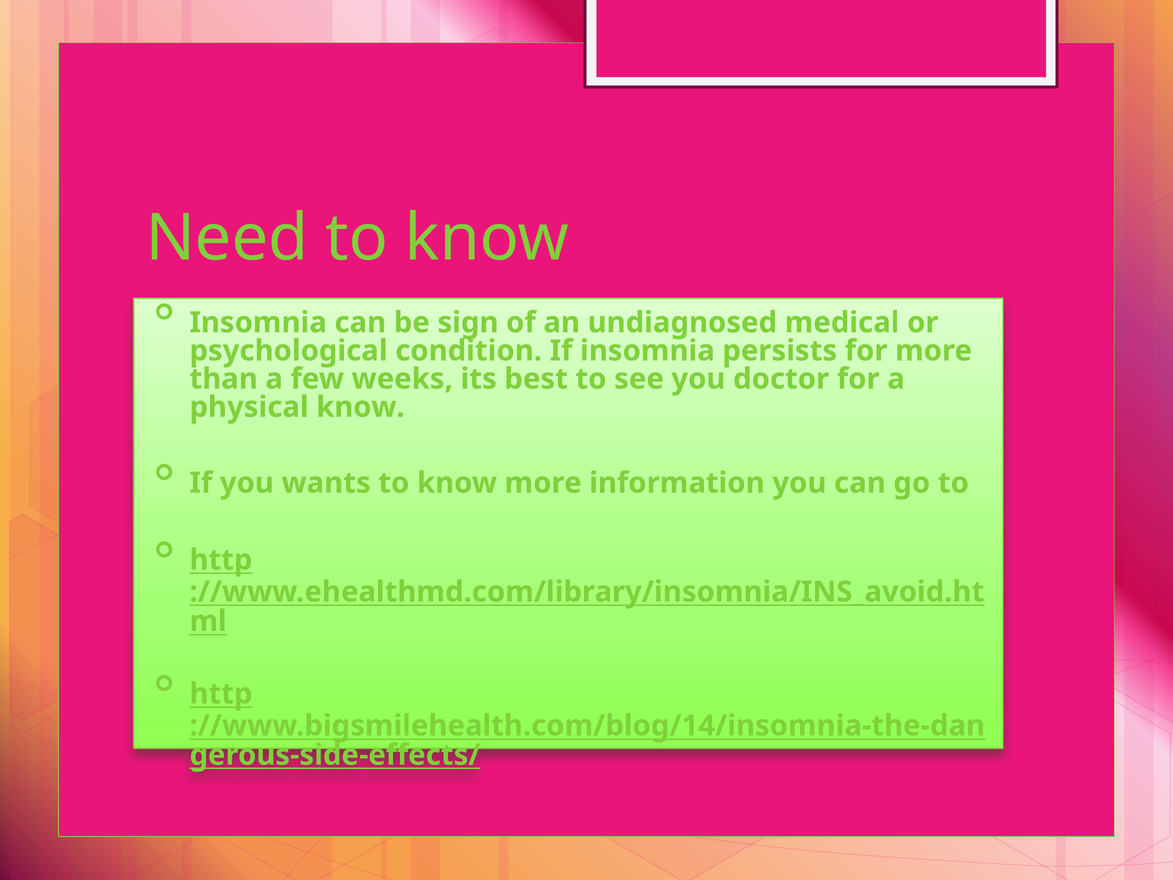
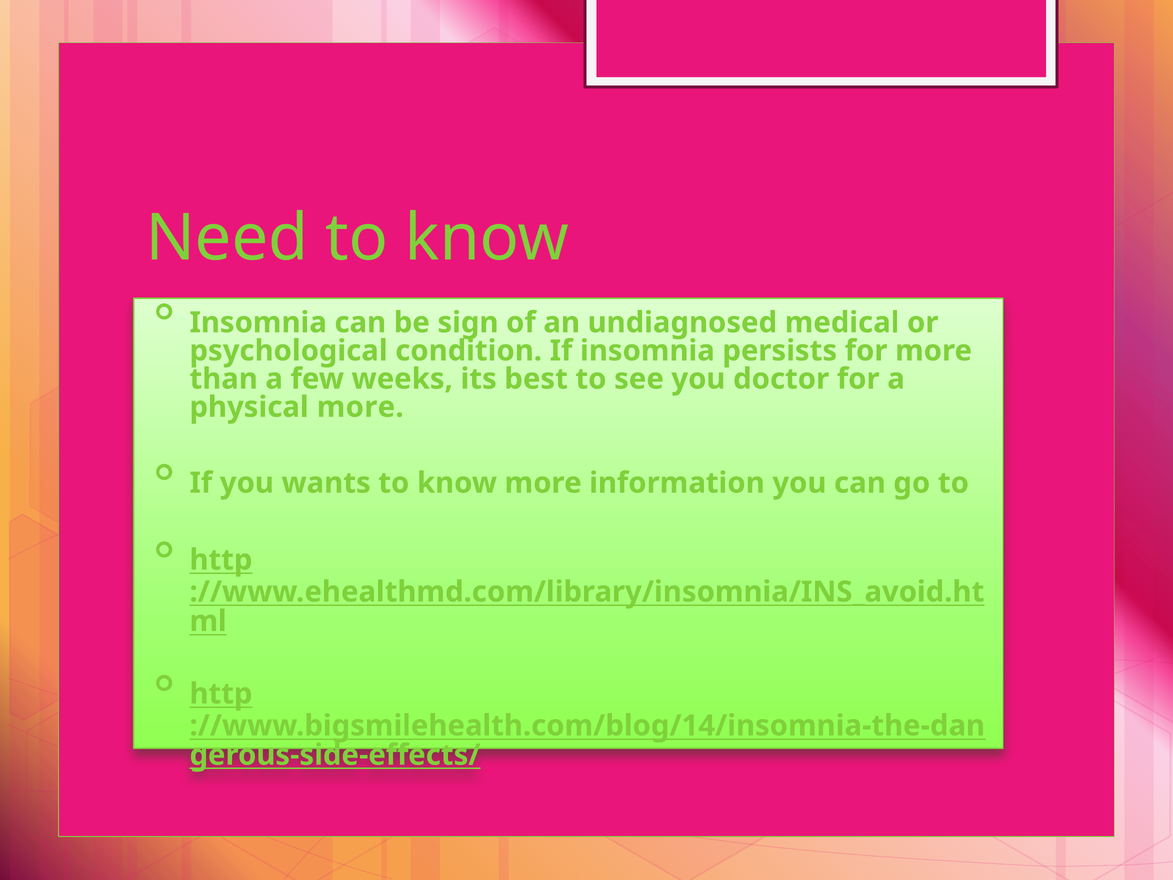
physical know: know -> more (360, 407)
